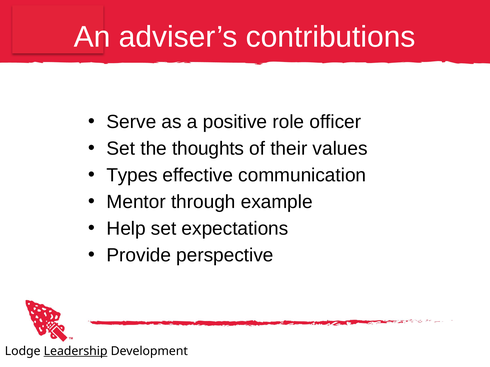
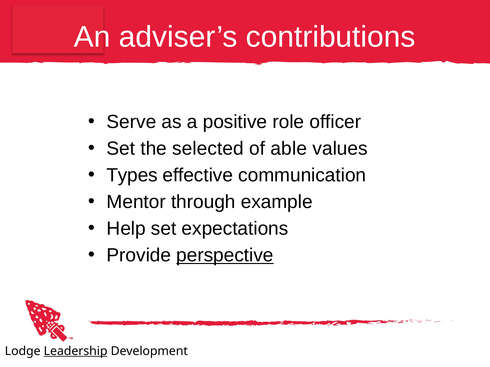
thoughts: thoughts -> selected (208, 149)
their: their -> able (289, 149)
perspective underline: none -> present (225, 256)
